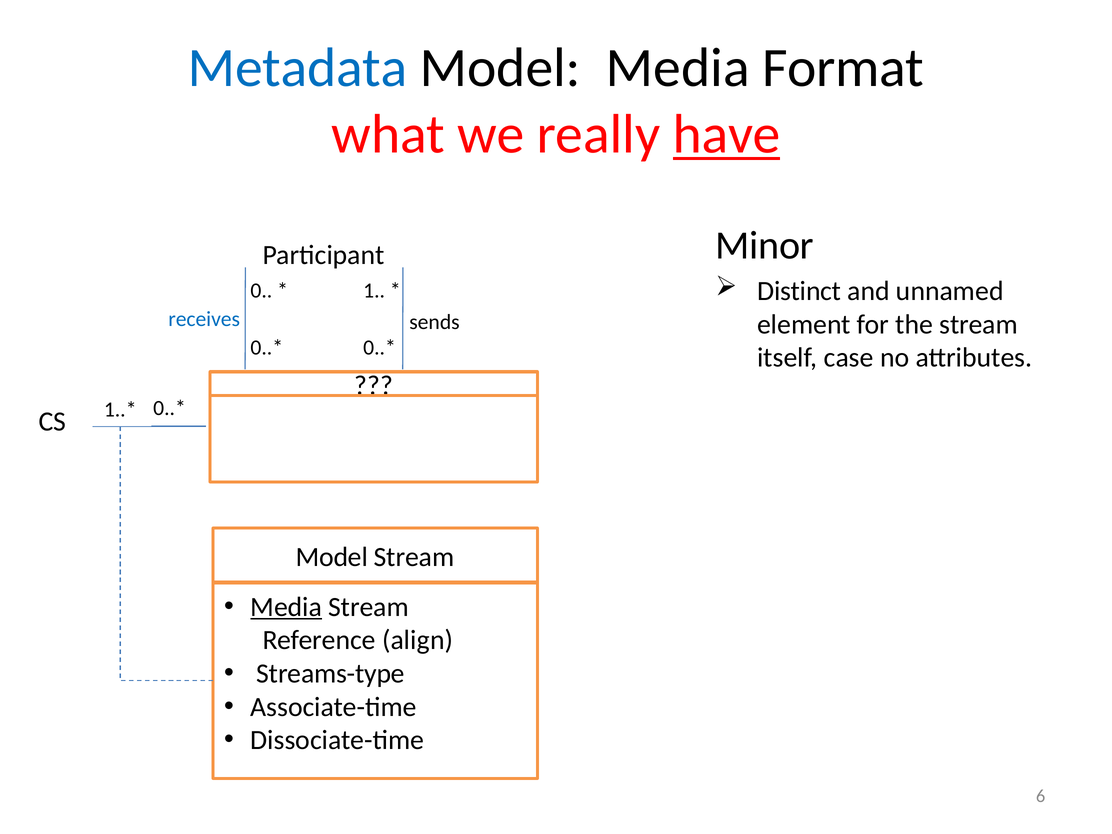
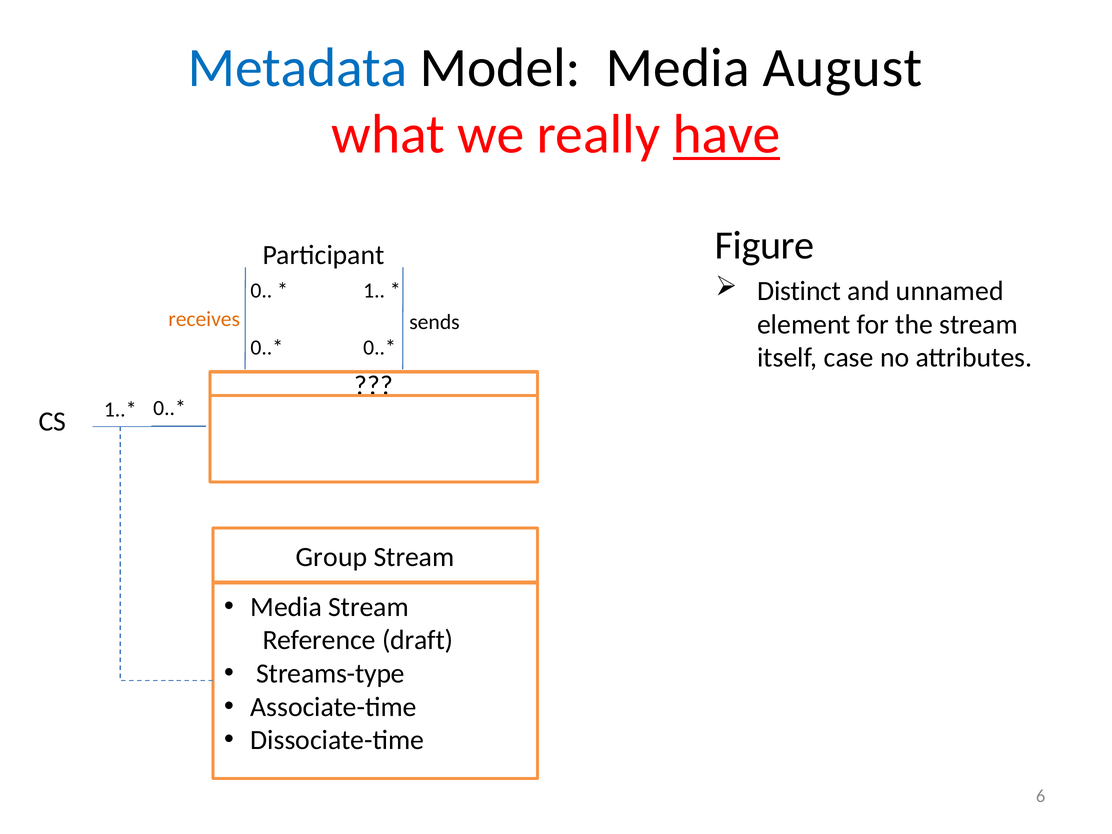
Format: Format -> August (843, 68)
Minor: Minor -> Figure (765, 246)
receives colour: blue -> orange (204, 319)
Model: Model -> Group (332, 557)
Media underline: present -> none (286, 607)
align: align -> draft (418, 640)
